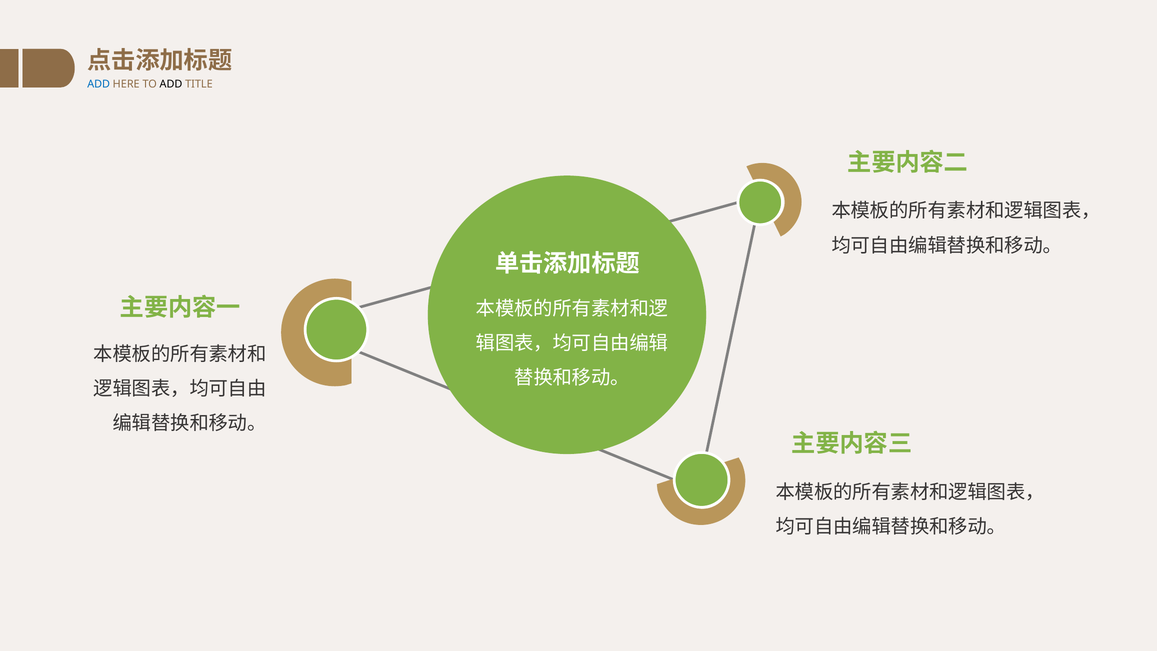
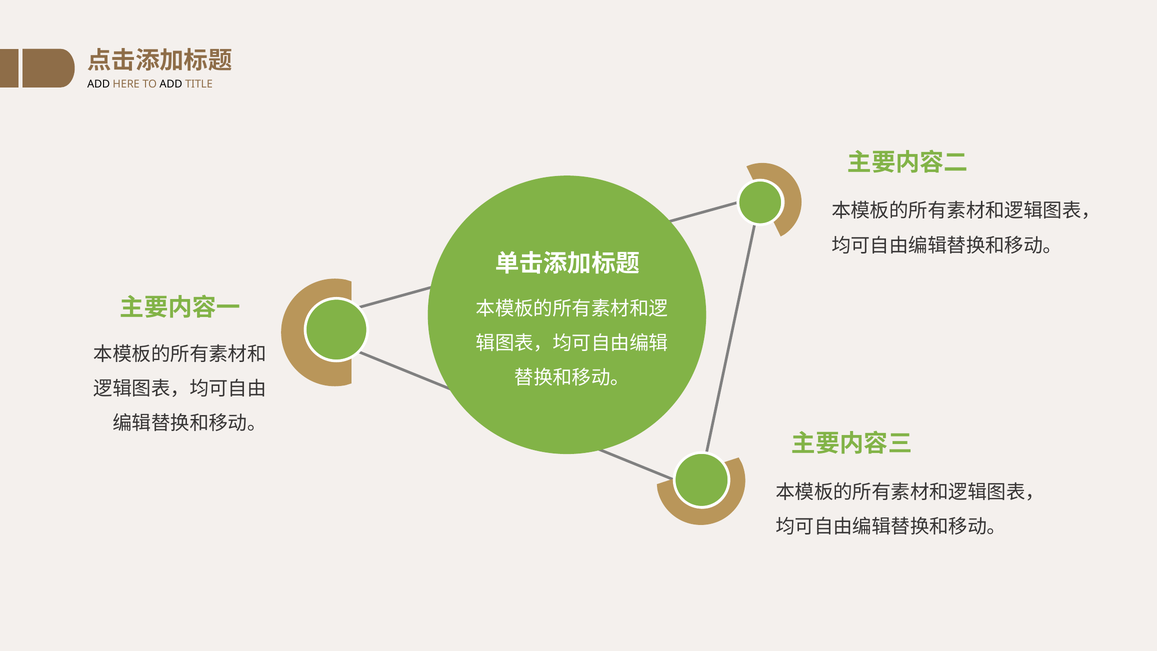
ADD colour: blue -> black (99, 84)
